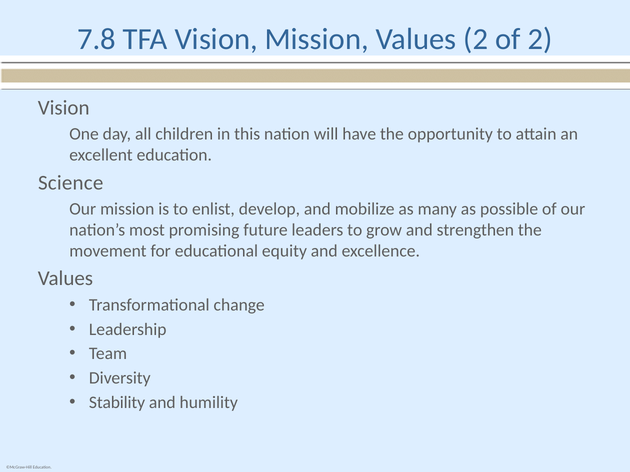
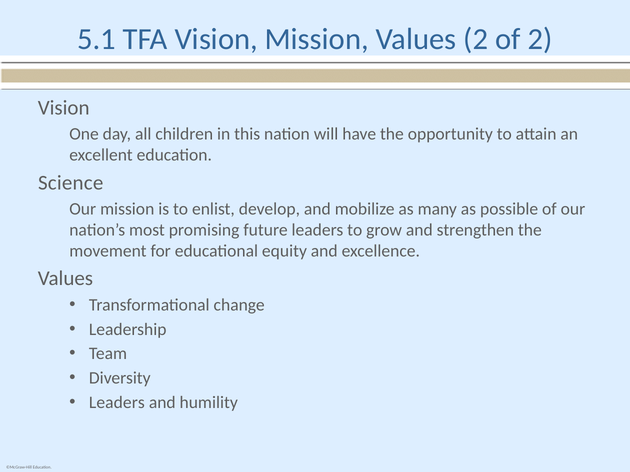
7.8: 7.8 -> 5.1 (96, 39)
Stability: Stability -> Leaders (117, 403)
